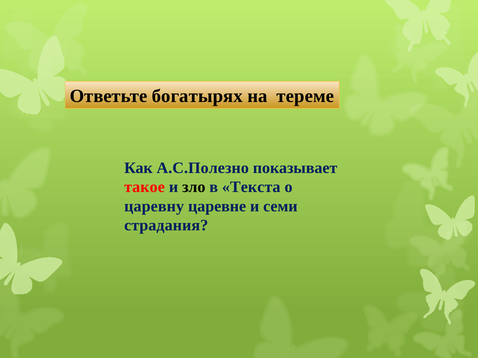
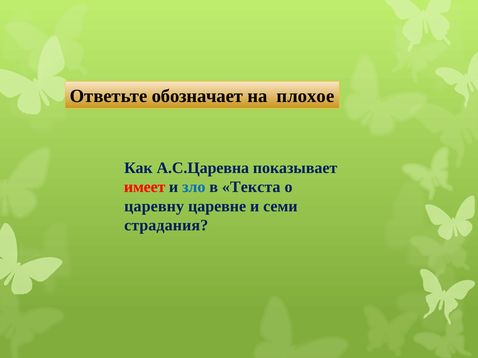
богатырях: богатырях -> обозначает (197, 96)
тереме: тереме -> плохое (305, 96)
А.С.Полезно: А.С.Полезно -> А.С.Царевна (203, 168)
такое: такое -> имеет (145, 187)
зло colour: black -> blue (194, 187)
